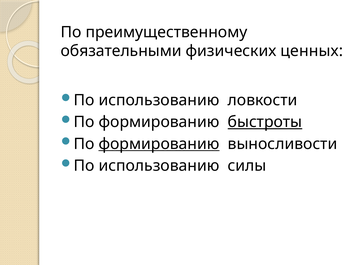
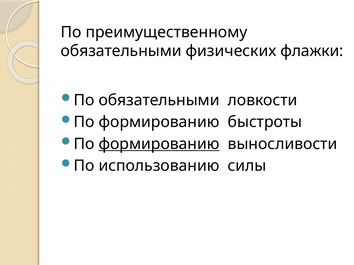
ценных: ценных -> флажки (312, 51)
использованию: использованию -> обязательными (159, 100)
быстроты underline: present -> none (265, 122)
